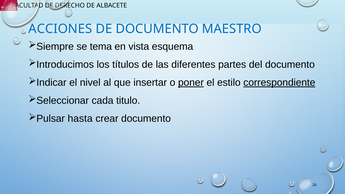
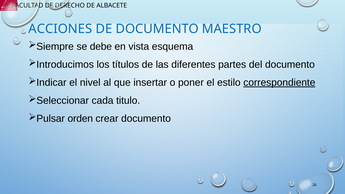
tema: tema -> debe (101, 47)
poner underline: present -> none (191, 83)
hasta: hasta -> orden (80, 119)
